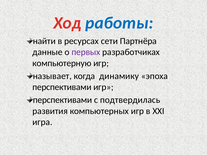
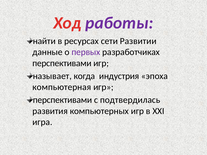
работы colour: blue -> purple (119, 23)
Партнёра: Партнёра -> Развитии (138, 41)
компьютерную: компьютерную -> перспективами (62, 63)
динамику: динамику -> индустрия (119, 76)
перспективами: перспективами -> компьютерная (62, 87)
